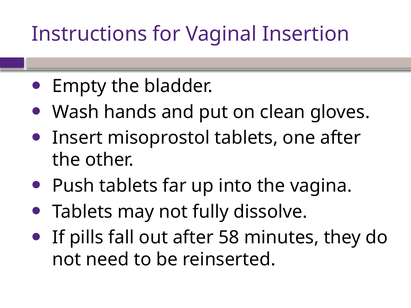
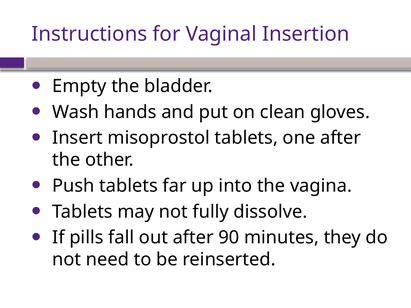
58: 58 -> 90 (229, 238)
